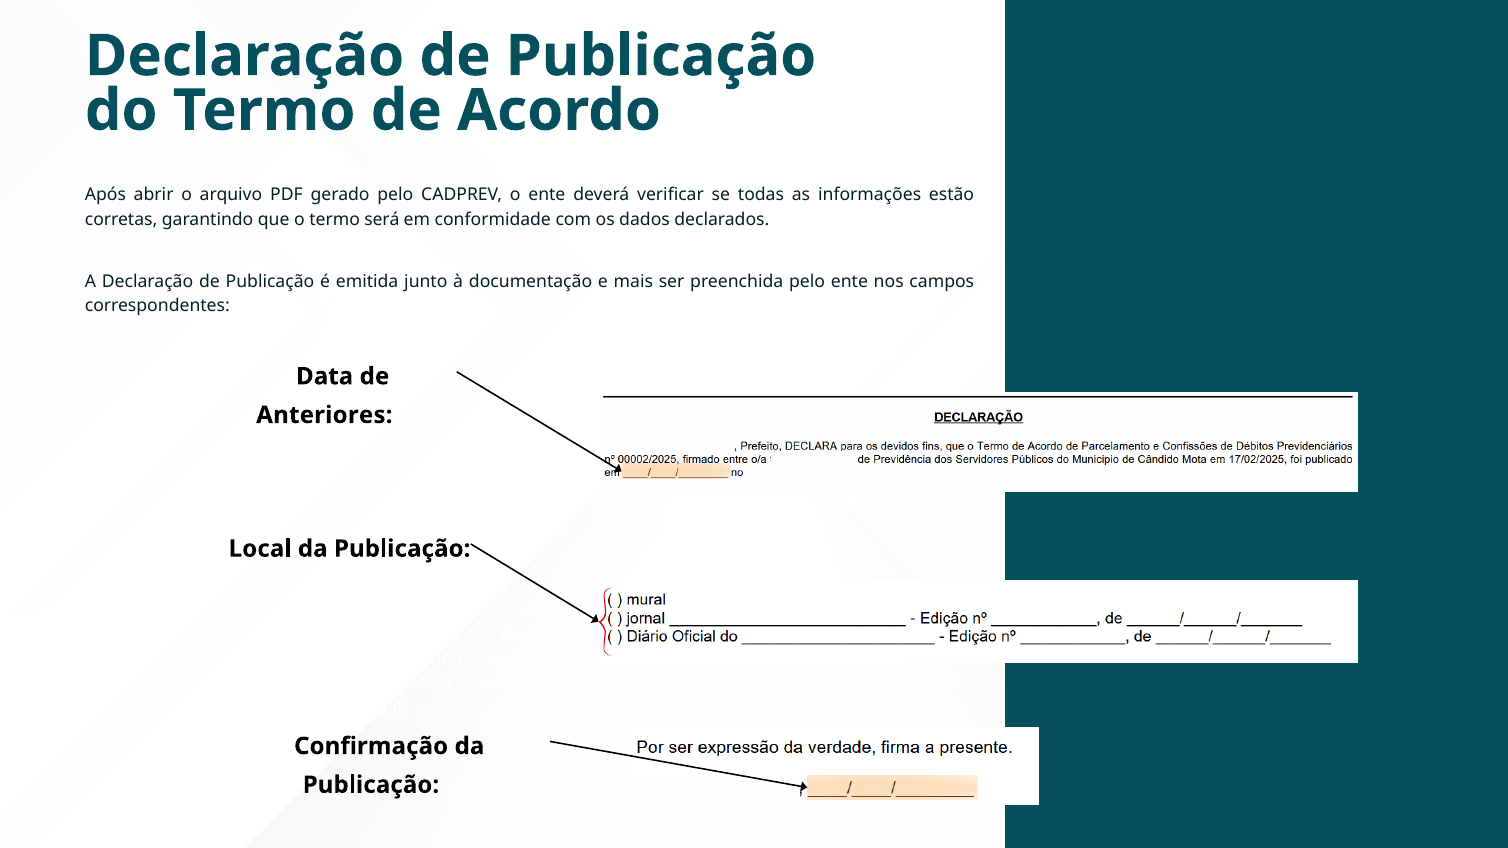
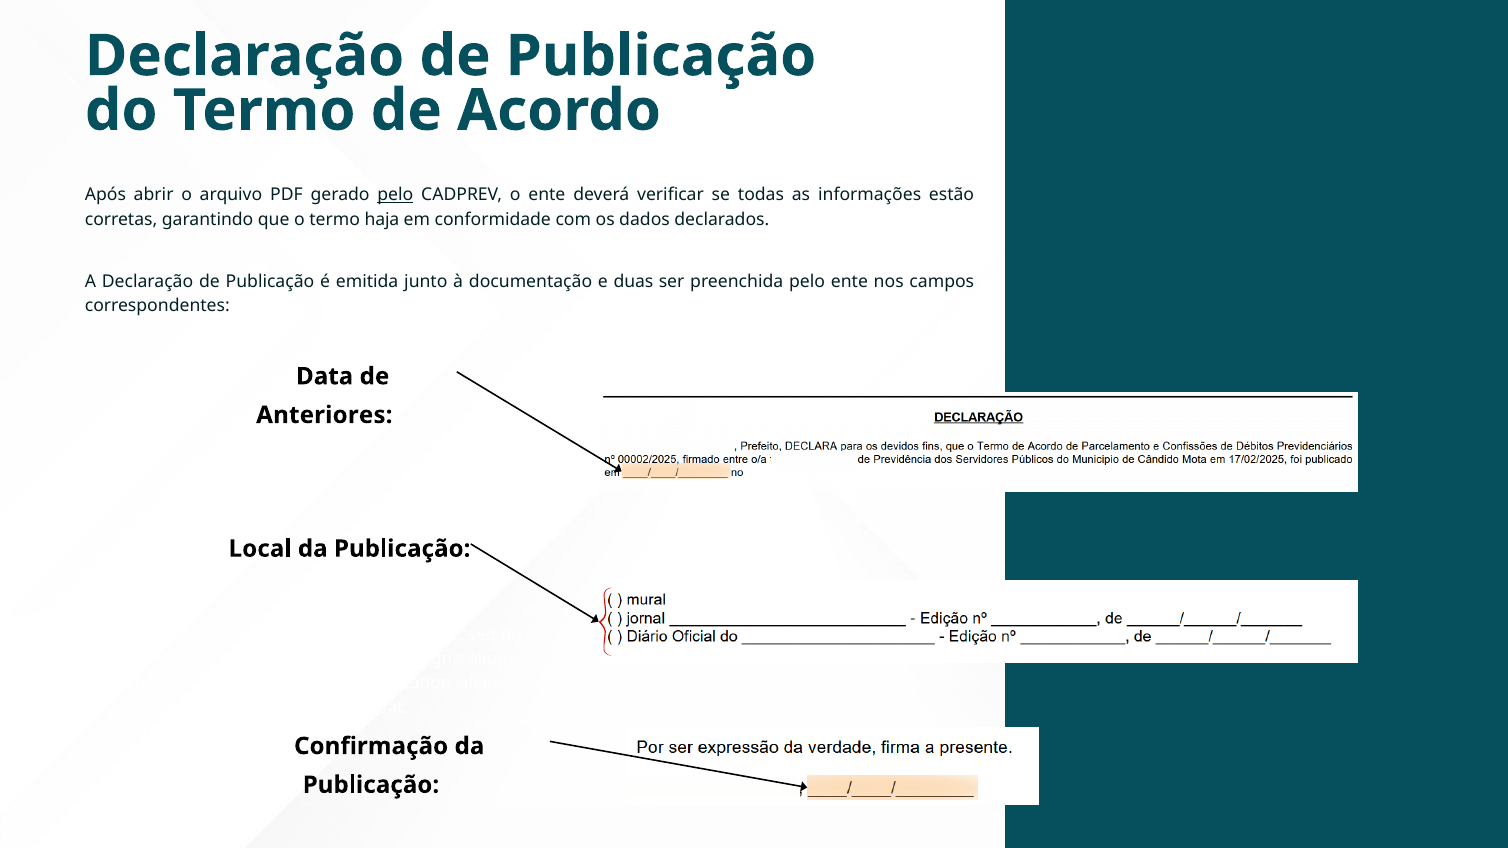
pelo underline: none -> present (395, 195)
será: será -> haja (382, 220)
mais: mais -> duas (633, 281)
